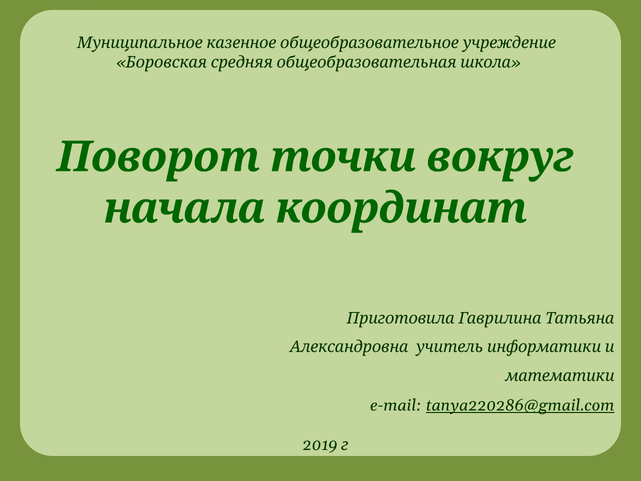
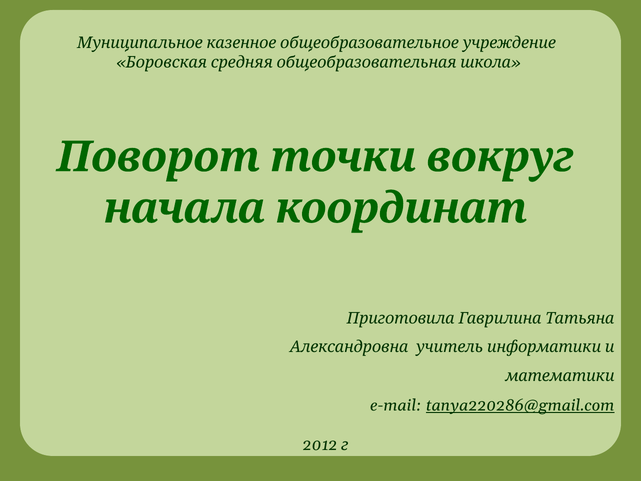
2019: 2019 -> 2012 (320, 445)
